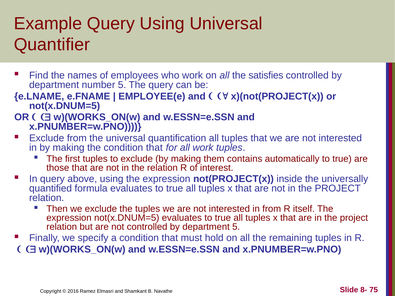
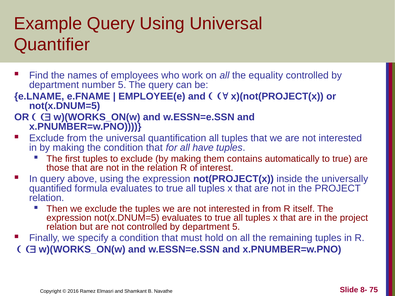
satisfies: satisfies -> equality (266, 75)
all work: work -> have (203, 148)
